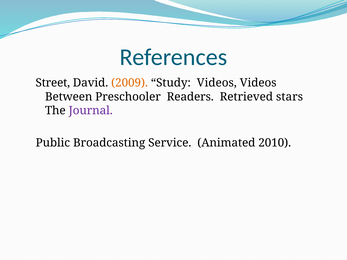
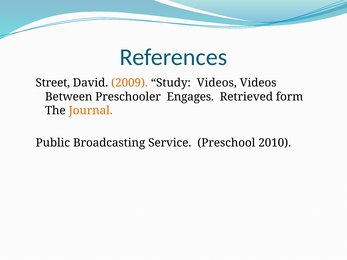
Readers: Readers -> Engages (190, 97)
stars: stars -> form (290, 97)
Journal colour: purple -> orange (91, 111)
Animated: Animated -> Preschool (226, 143)
